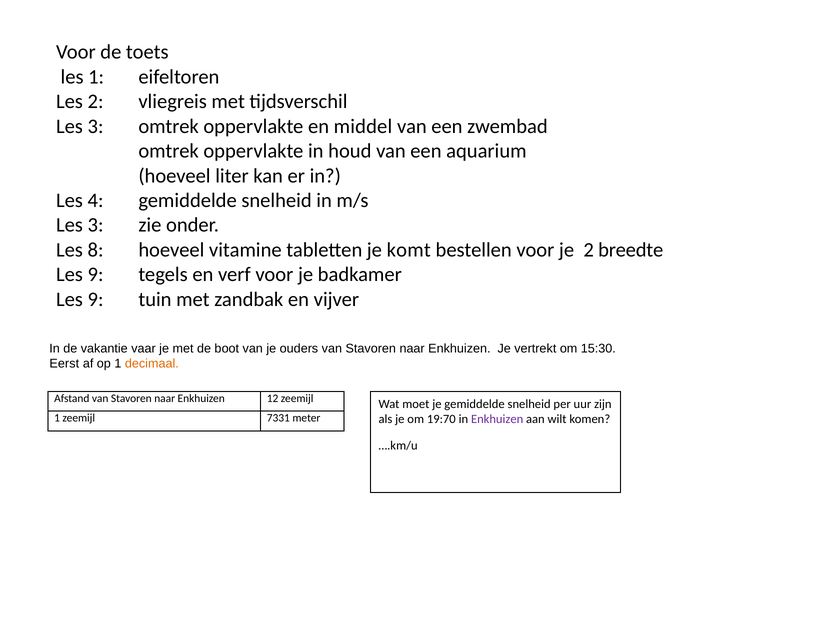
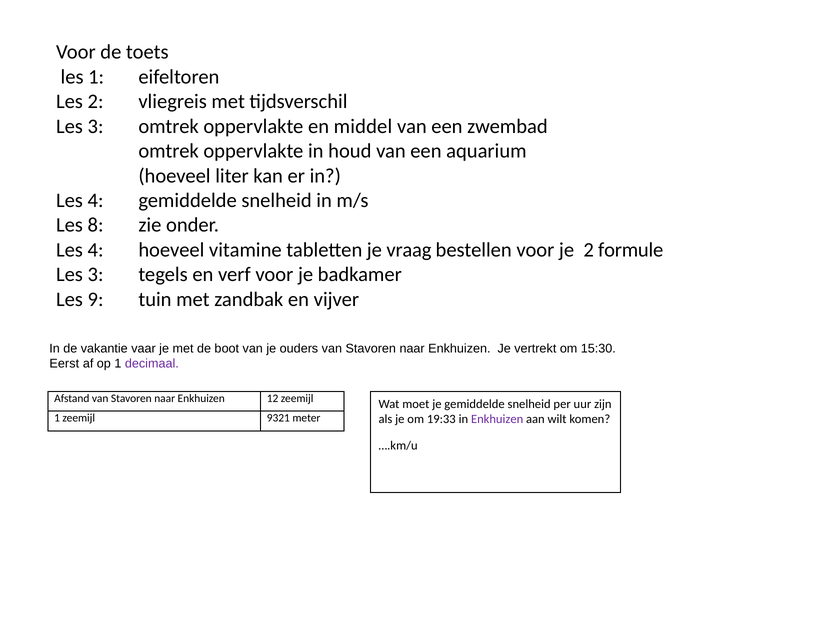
3: 3 -> 8 (96, 225)
8: 8 -> 4 (96, 250)
komt: komt -> vraag (409, 250)
breedte: breedte -> formule (631, 250)
9: 9 -> 3 (96, 274)
decimaal colour: orange -> purple (152, 363)
7331: 7331 -> 9321 (278, 417)
19:70: 19:70 -> 19:33 (441, 419)
